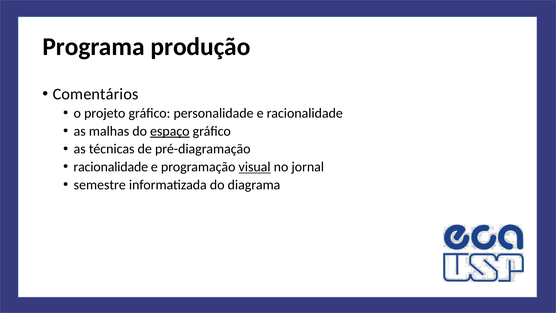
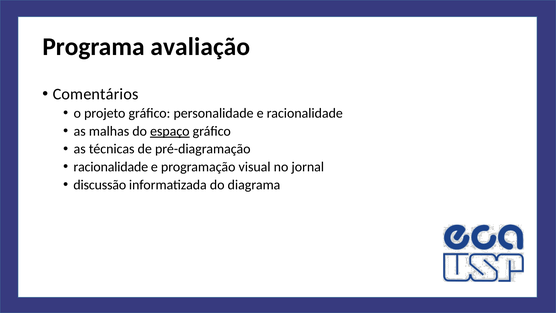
produção: produção -> avaliação (200, 47)
visual underline: present -> none (255, 167)
semestre: semestre -> discussão (100, 185)
